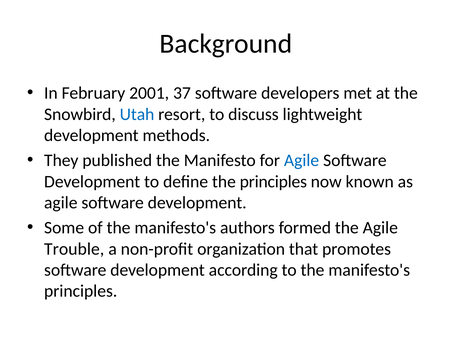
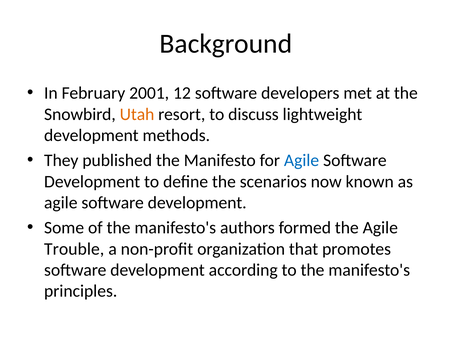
37: 37 -> 12 (182, 93)
Utah colour: blue -> orange (137, 114)
the principles: principles -> scenarios (273, 182)
